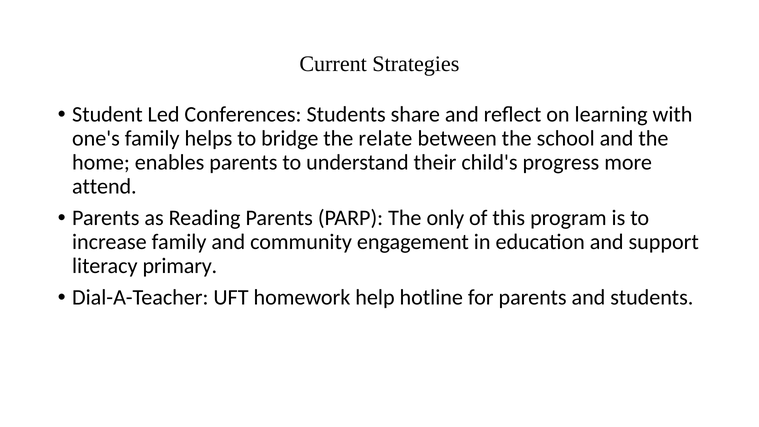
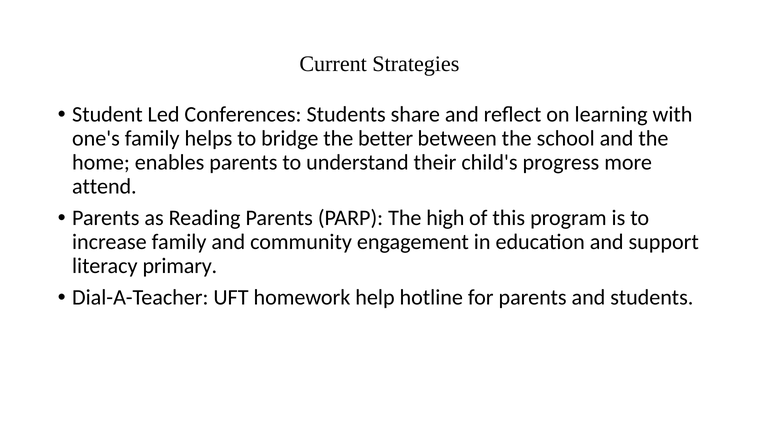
relate: relate -> better (386, 139)
only: only -> high (445, 218)
